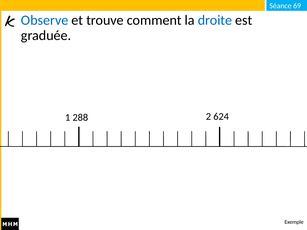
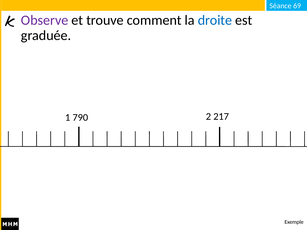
Observe colour: blue -> purple (45, 20)
288: 288 -> 790 (80, 118)
624: 624 -> 217 (221, 117)
